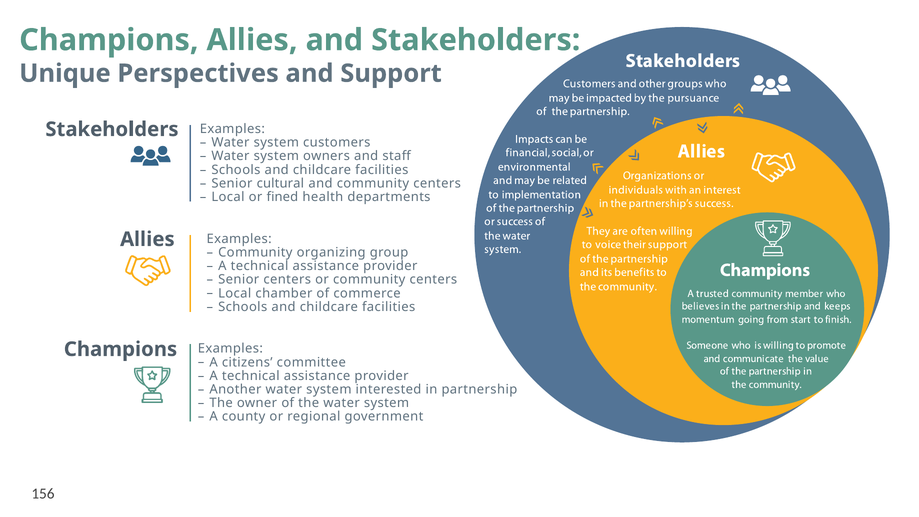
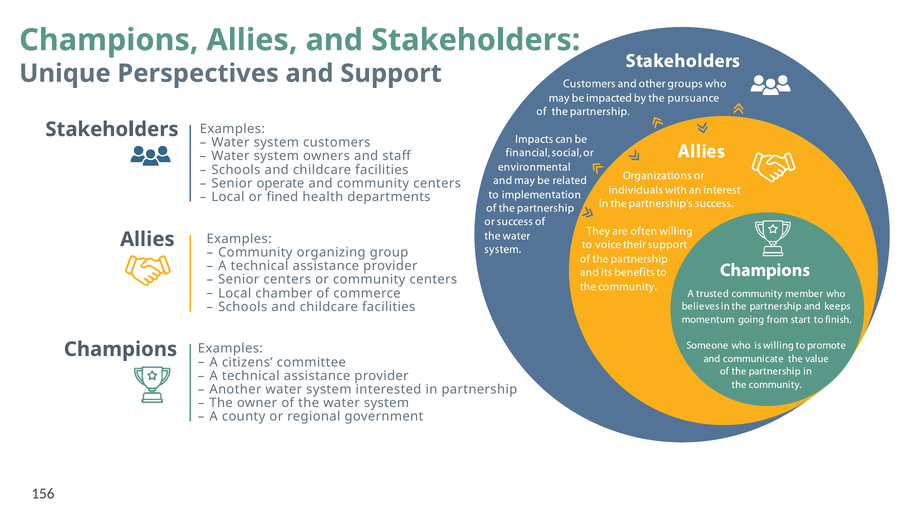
cultural: cultural -> operate (280, 183)
